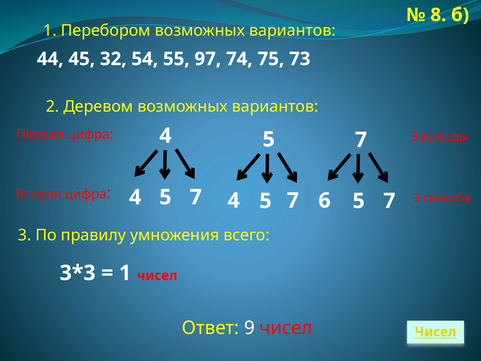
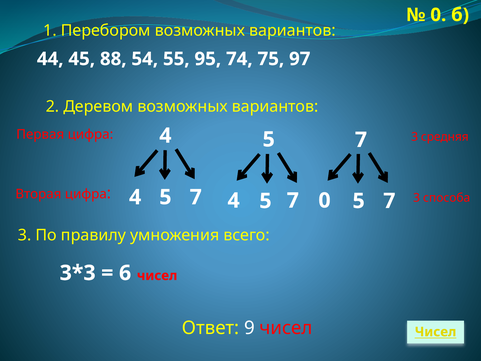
8: 8 -> 0 (438, 15)
32: 32 -> 88 (113, 59)
97: 97 -> 95 (208, 59)
73: 73 -> 97 (300, 59)
выводы: выводы -> средняя (445, 137)
5 6: 6 -> 0 (325, 200)
1: 1 -> 6 (125, 273)
